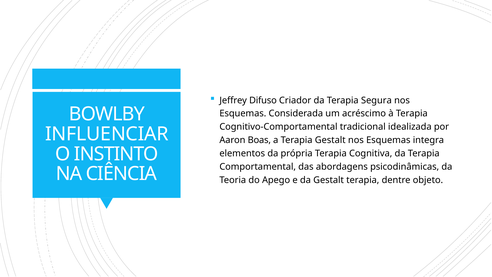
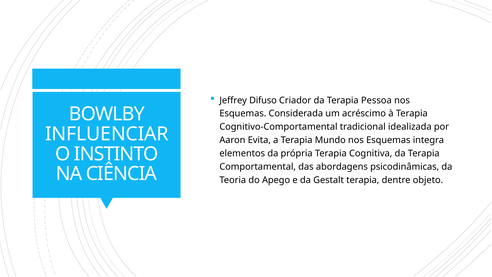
Segura: Segura -> Pessoa (376, 100)
Boas: Boas -> Evita (259, 140)
Terapia Gestalt: Gestalt -> Mundo (330, 140)
